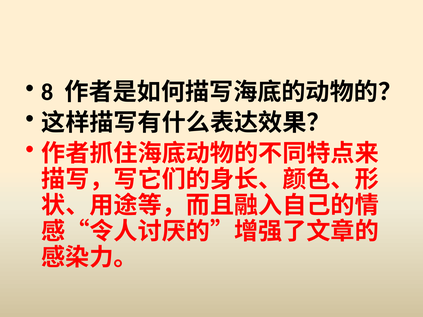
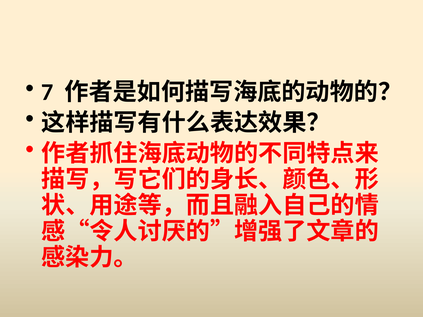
8: 8 -> 7 (47, 92)
